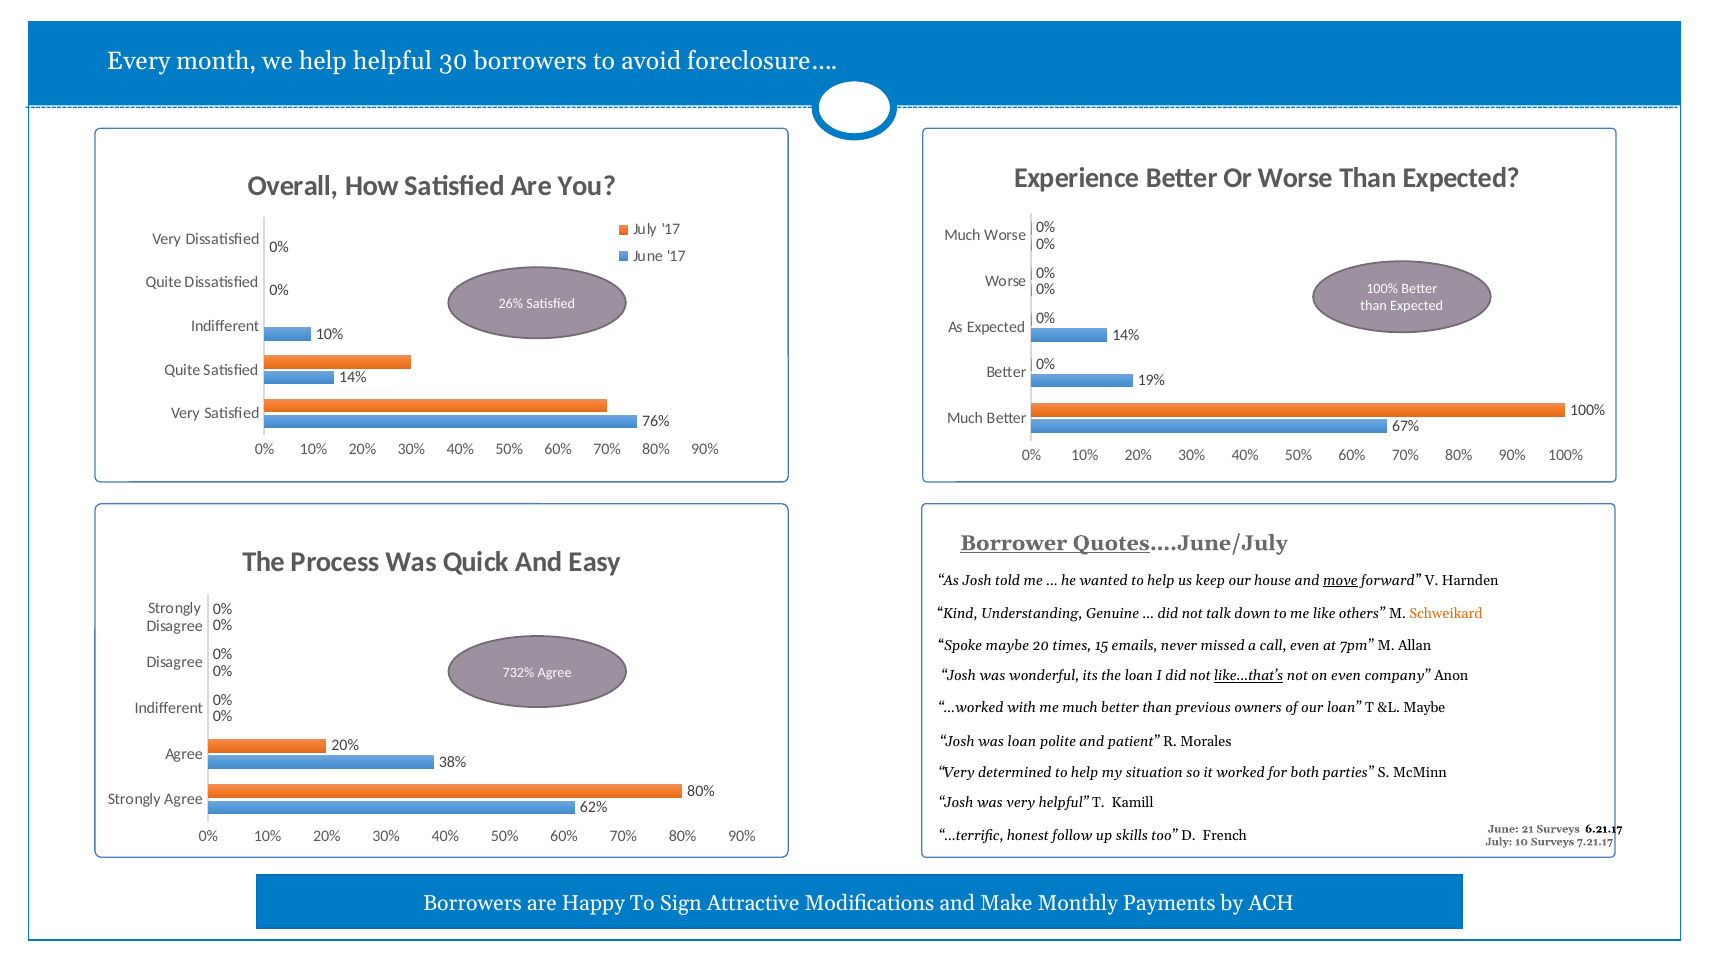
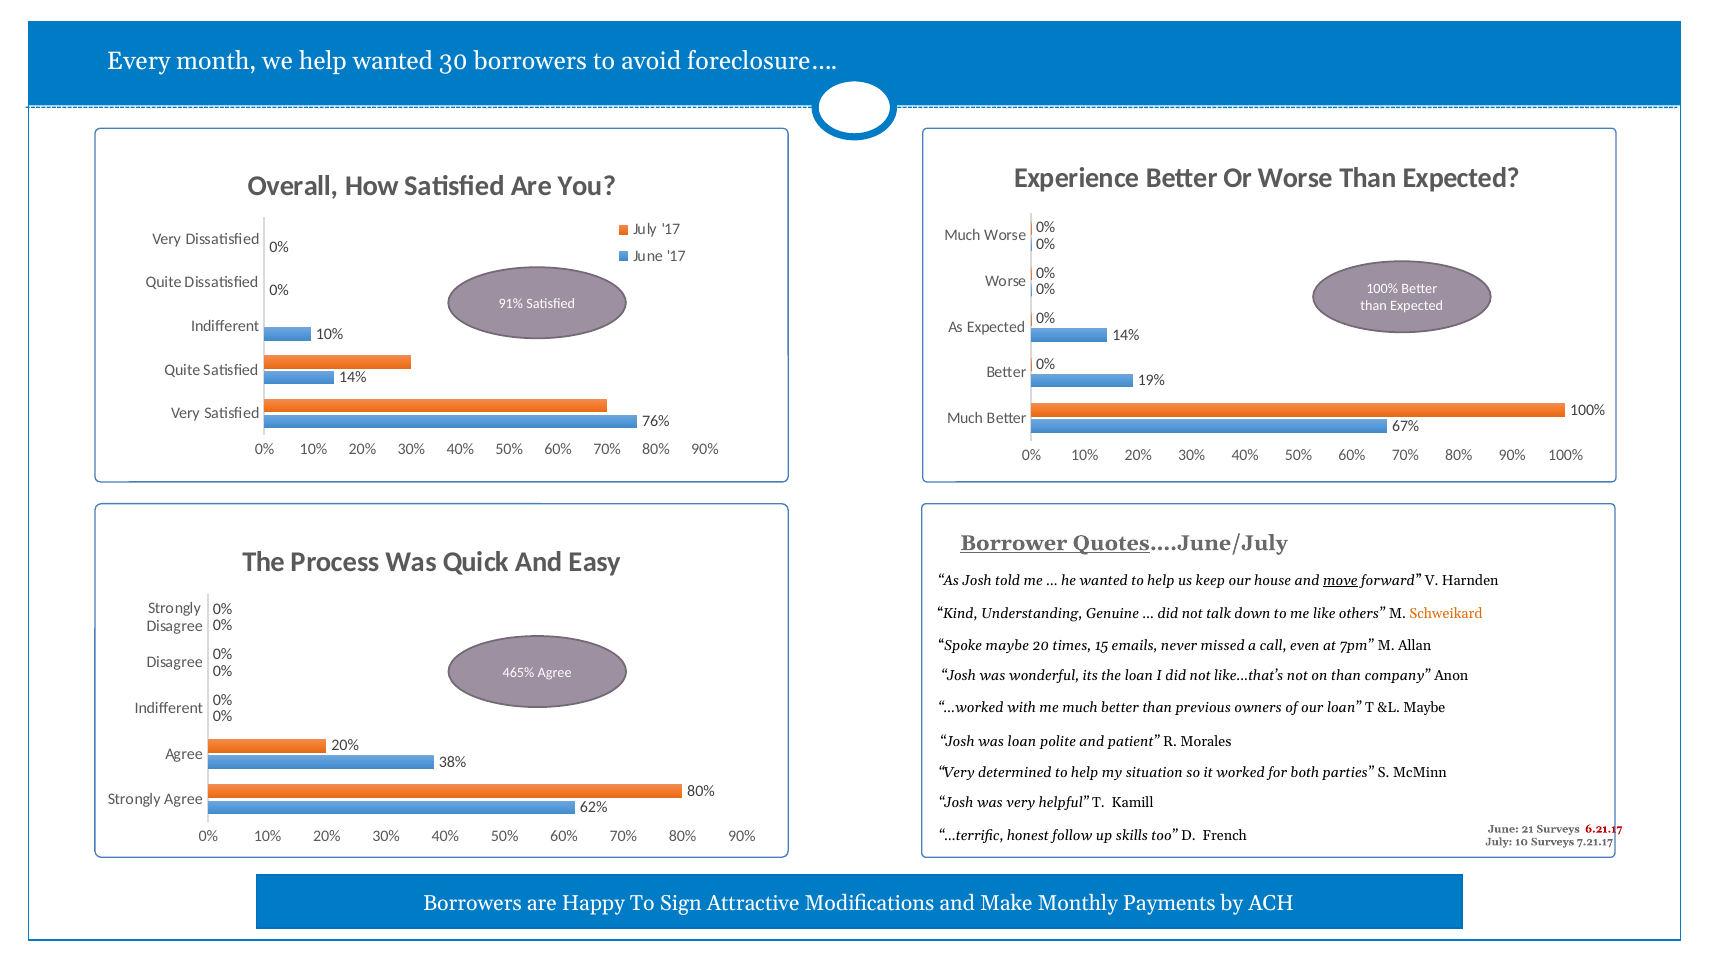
help helpful: helpful -> wanted (393, 61)
26%: 26% -> 91% (511, 304)
732%: 732% -> 465% (518, 672)
like...that’s underline: present -> none (1249, 676)
on even: even -> than (1346, 676)
6.21.17 colour: black -> red (1604, 829)
